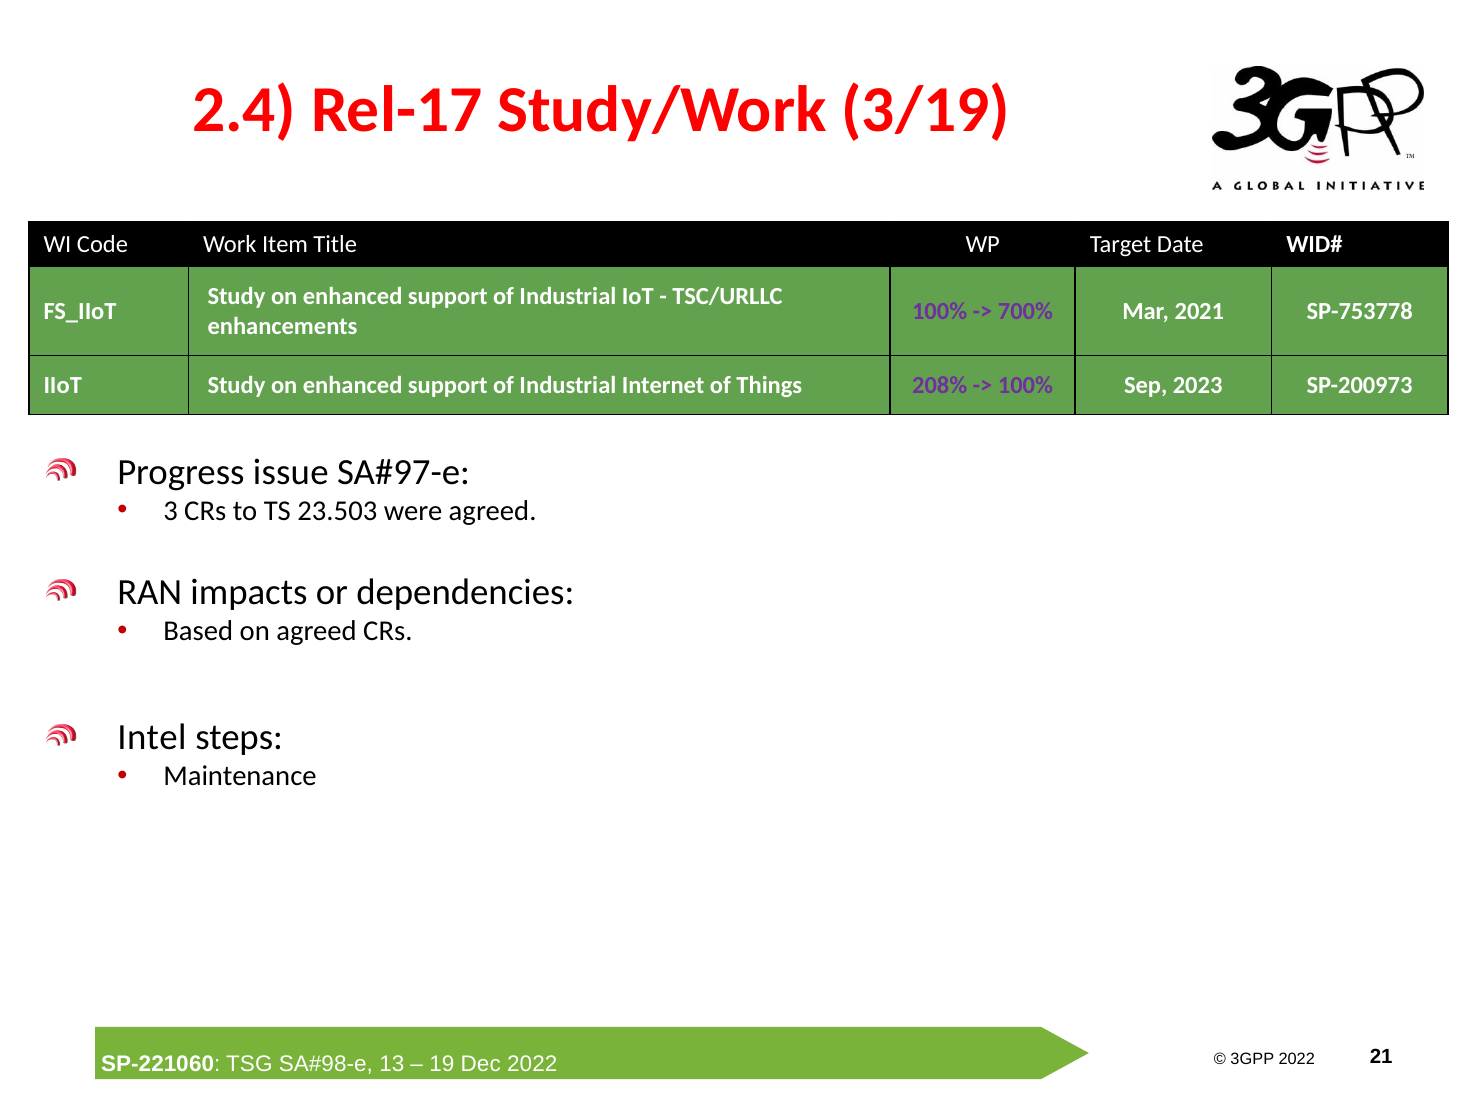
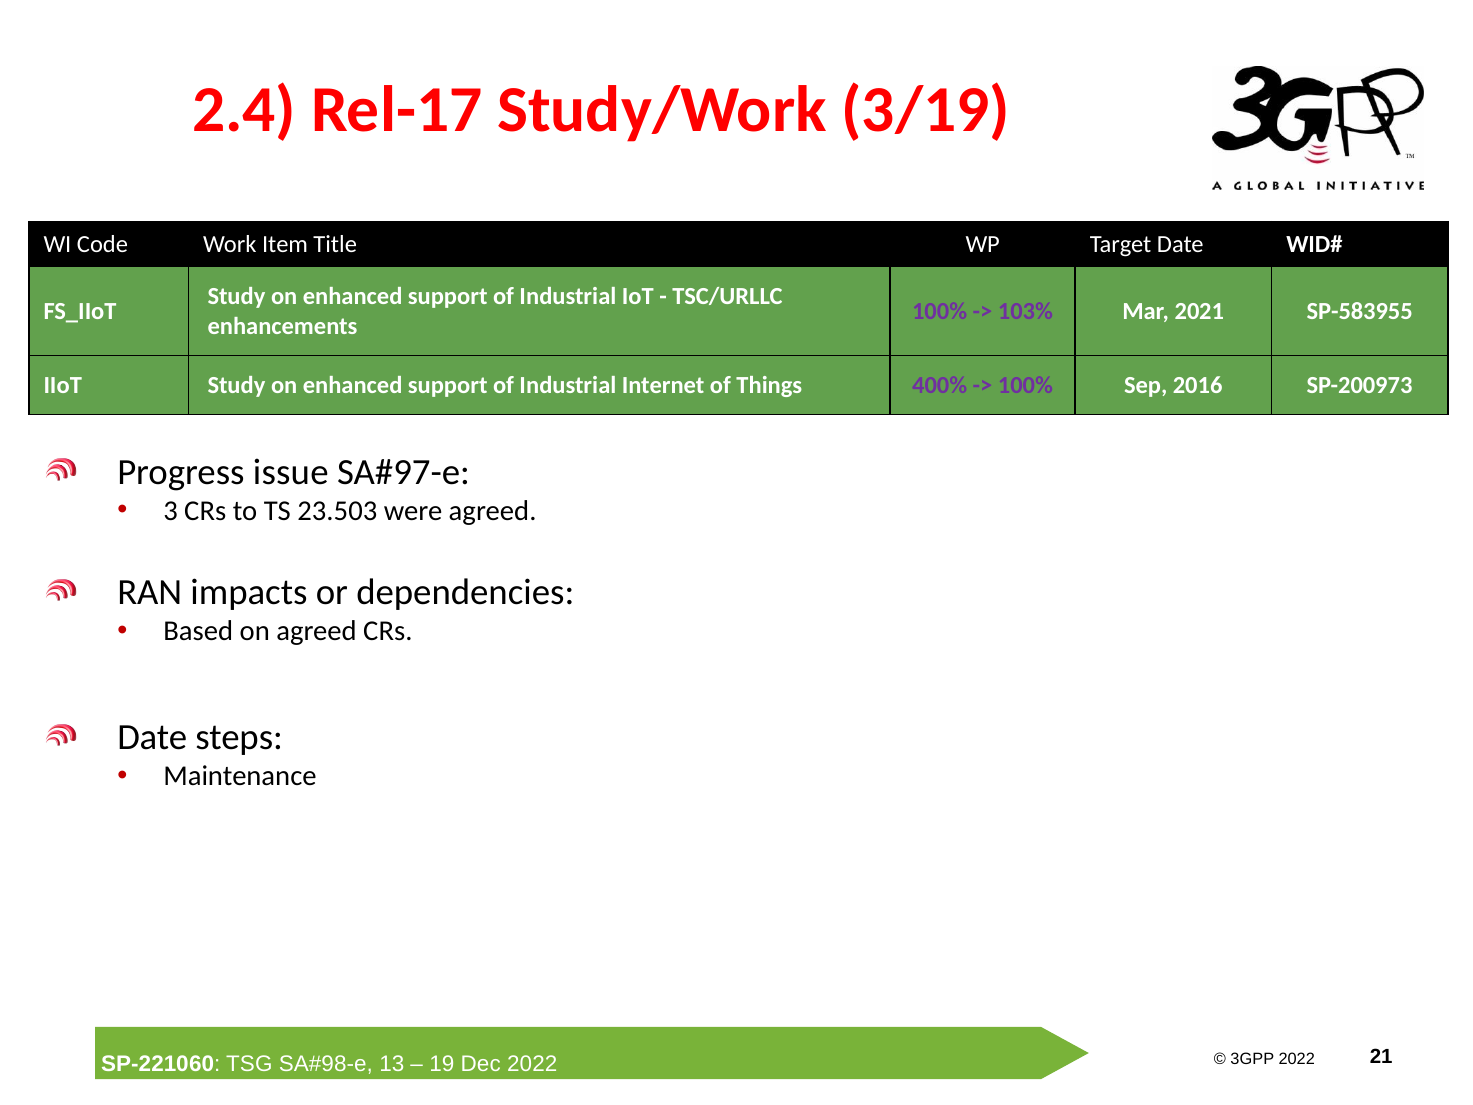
700%: 700% -> 103% (1025, 311)
SP-753778: SP-753778 -> SP-583955 (1360, 311)
208%: 208% -> 400% (940, 385)
2023: 2023 -> 2016 (1198, 385)
Intel: Intel -> Date (152, 737)
